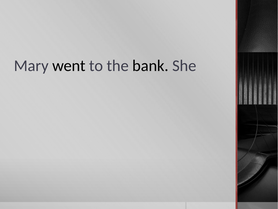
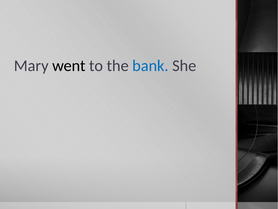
bank colour: black -> blue (150, 66)
